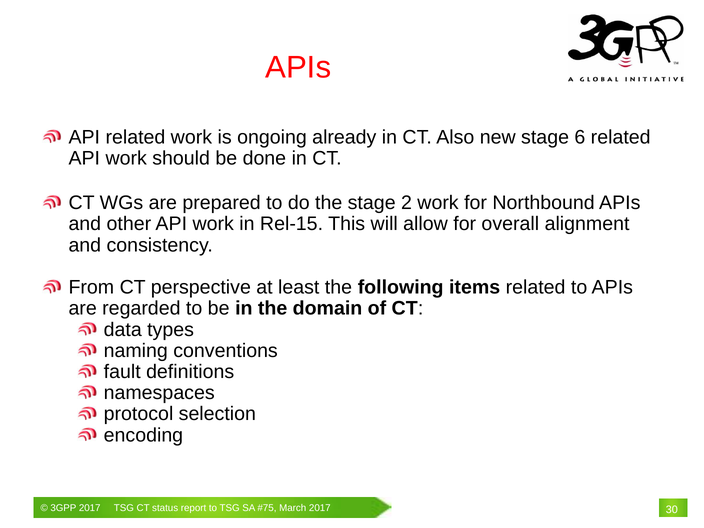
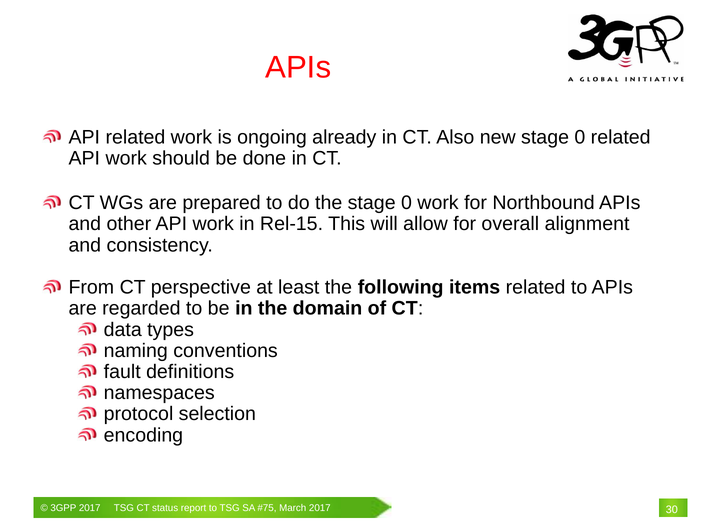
new stage 6: 6 -> 0 (580, 137)
the stage 2: 2 -> 0 (406, 203)
